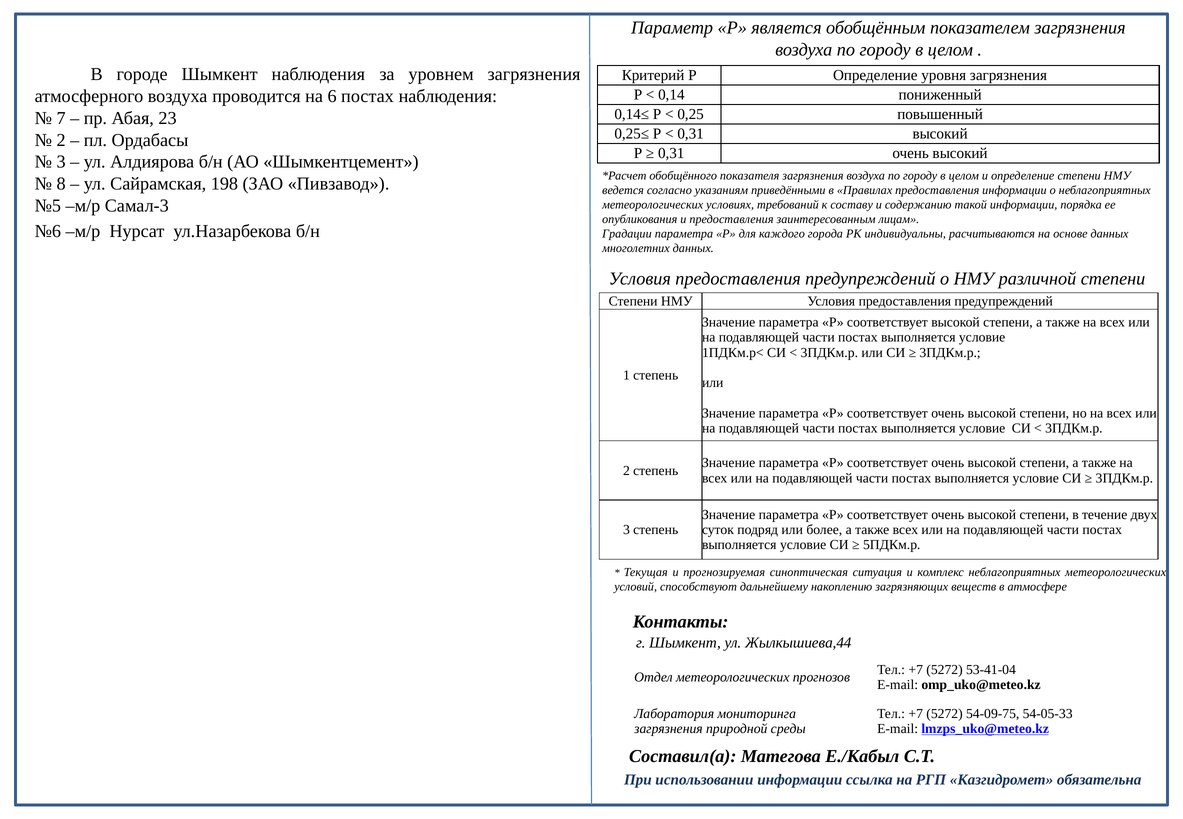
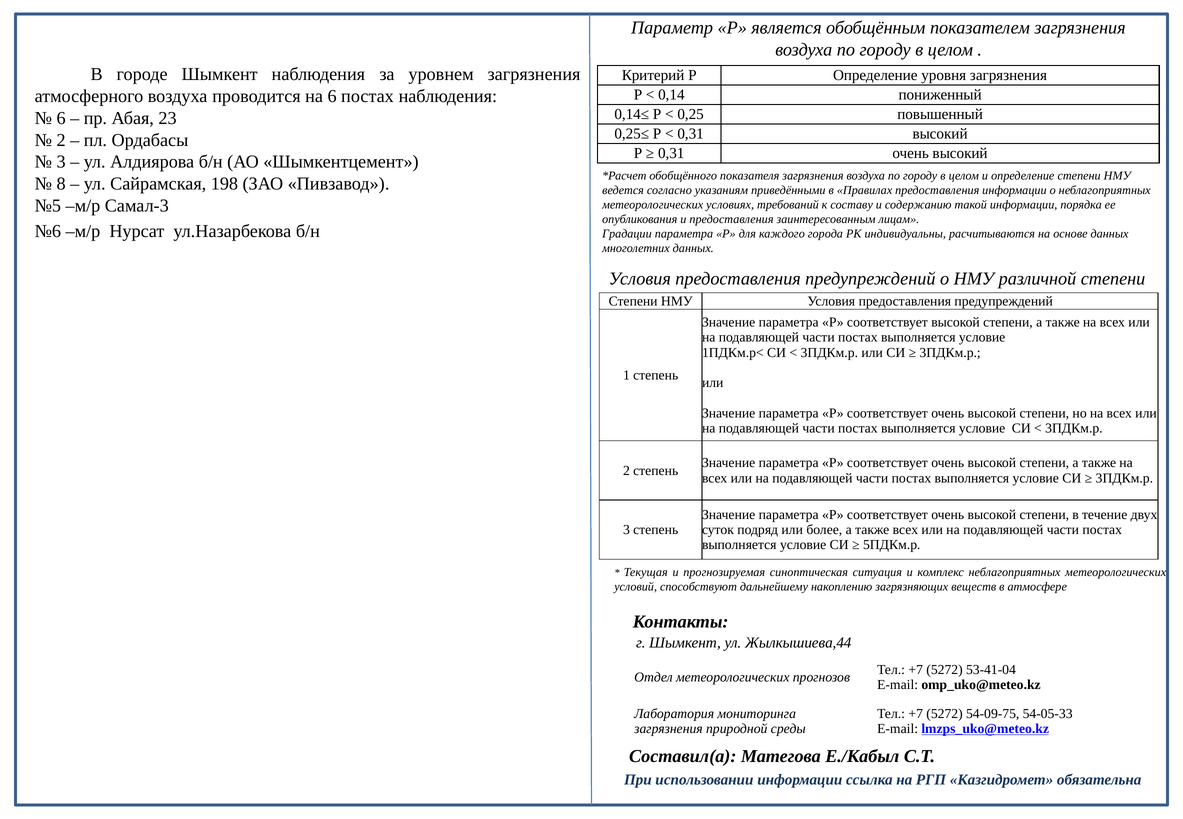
7: 7 -> 6 (61, 118)
